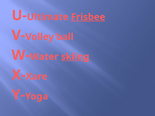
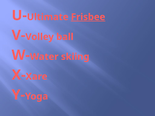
skiing underline: present -> none (75, 57)
